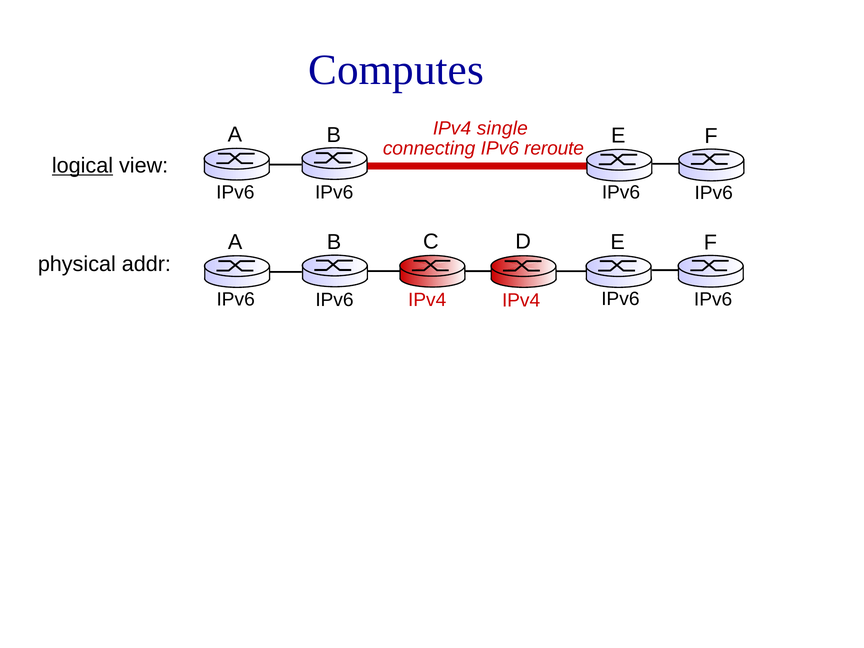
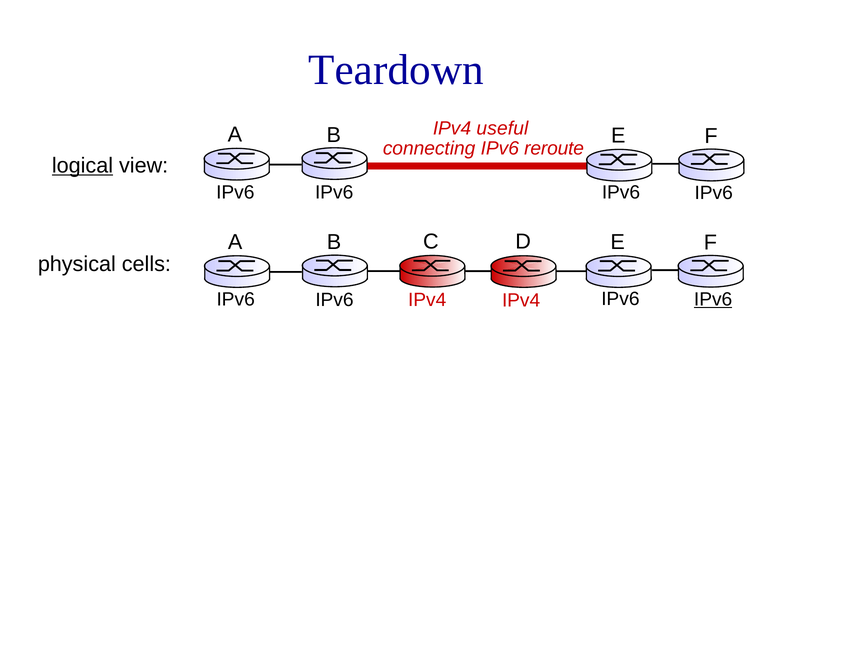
Computes: Computes -> Teardown (396, 70)
single: single -> useful (502, 129)
addr: addr -> cells (146, 264)
IPv6 underline: none -> present (713, 299)
